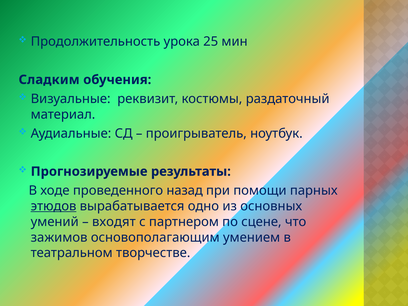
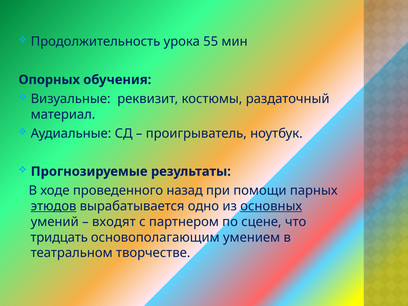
25: 25 -> 55 (211, 42)
Сладким: Сладким -> Опорных (49, 80)
основных underline: none -> present (271, 206)
зажимов: зажимов -> тридцать (59, 237)
